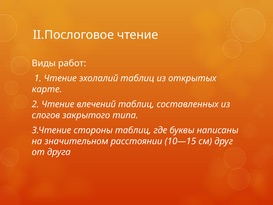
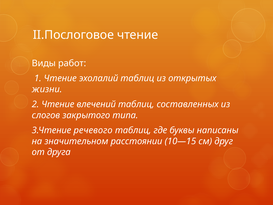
карте: карте -> жизни (47, 89)
стороны: стороны -> речевого (93, 130)
